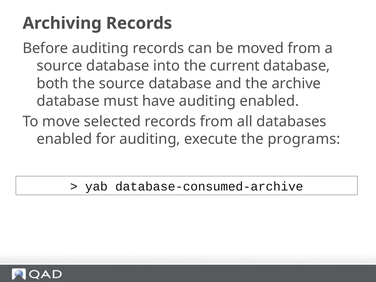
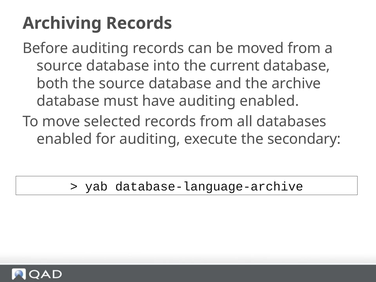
programs: programs -> secondary (304, 139)
database-consumed-archive: database-consumed-archive -> database-language-archive (209, 186)
